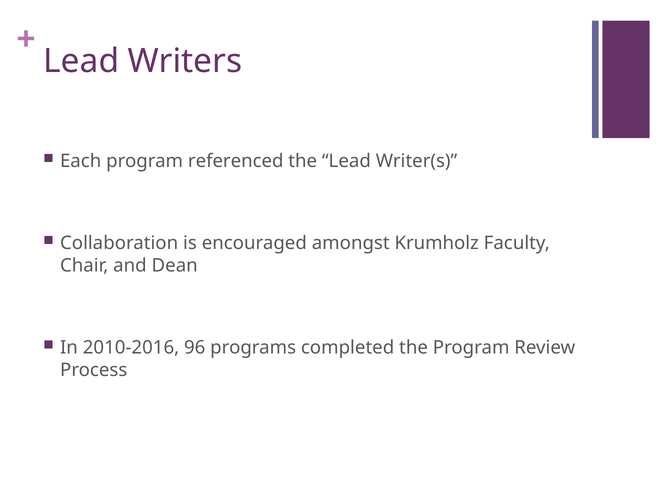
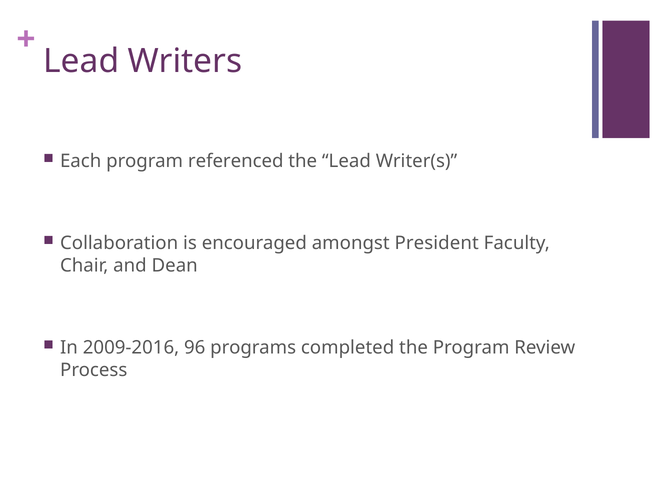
Krumholz: Krumholz -> President (437, 243)
2010-2016: 2010-2016 -> 2009-2016 (131, 348)
